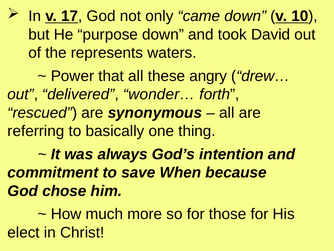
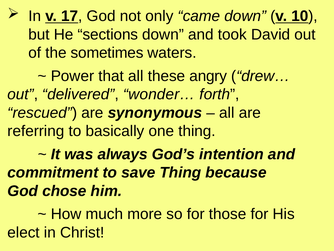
purpose: purpose -> sections (108, 34)
represents: represents -> sometimes (107, 53)
save When: When -> Thing (180, 172)
